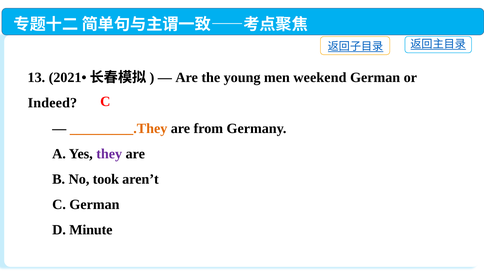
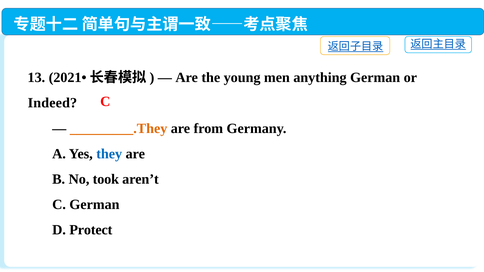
weekend: weekend -> anything (320, 78)
they colour: purple -> blue (109, 154)
Minute: Minute -> Protect (91, 230)
